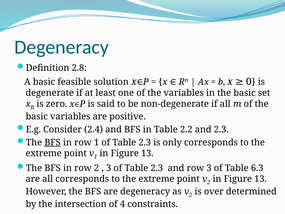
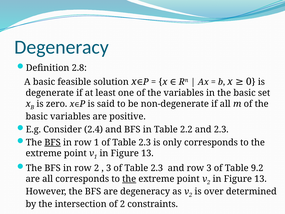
6.3: 6.3 -> 9.2 (257, 168)
the underline: none -> present (129, 179)
of 4: 4 -> 2 (122, 204)
